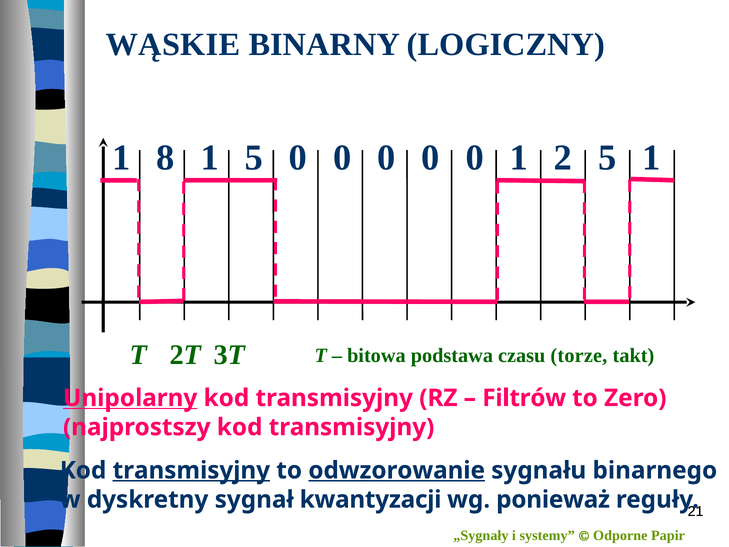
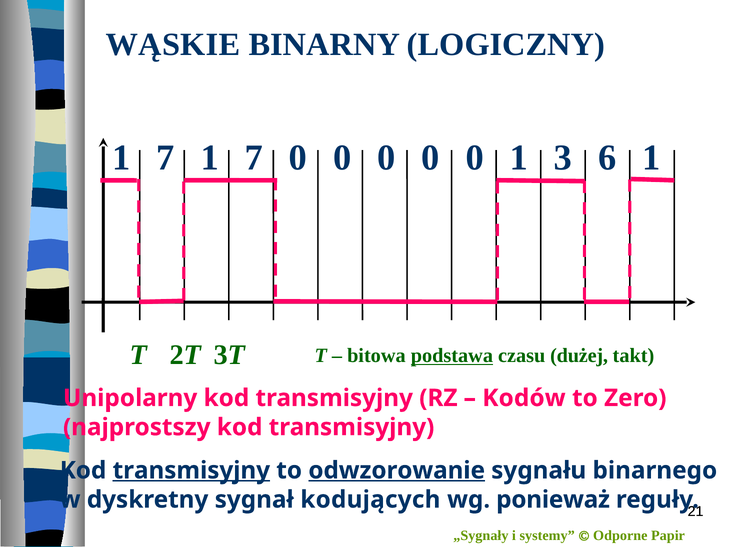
8: 8 -> 7 (166, 158)
5: 5 -> 7 (254, 158)
2: 2 -> 3 (563, 158)
0 5: 5 -> 6 (607, 158)
podstawa underline: none -> present (452, 356)
torze: torze -> dużej (579, 356)
Unipolarny underline: present -> none (130, 398)
Filtrów: Filtrów -> Kodów (524, 398)
kwantyzacji: kwantyzacji -> kodujących (370, 499)
